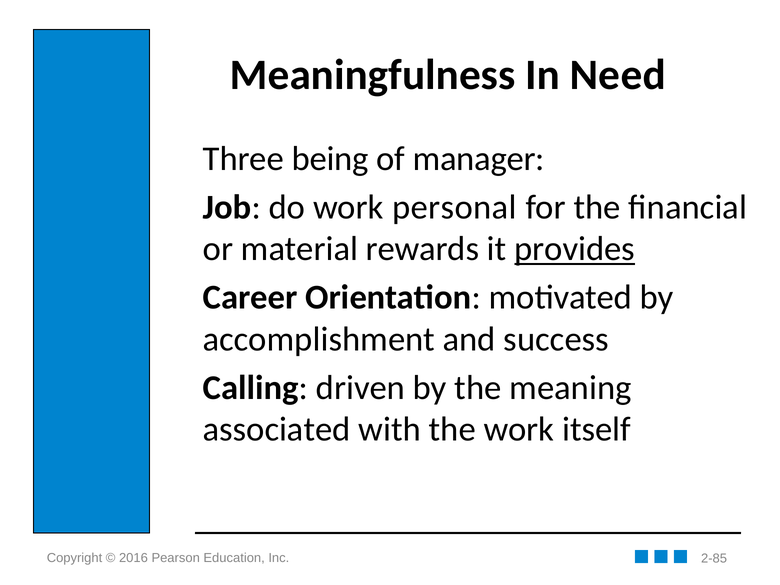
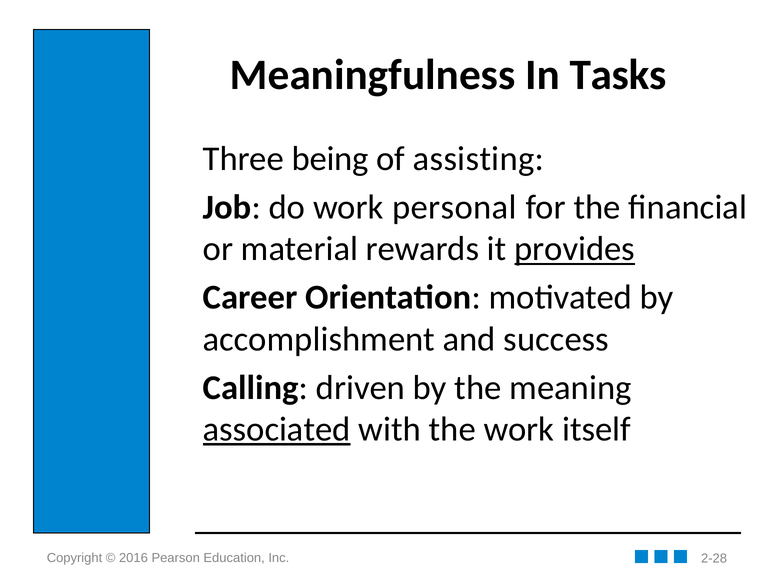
Need: Need -> Tasks (618, 75)
manager: manager -> assisting (478, 159)
associated underline: none -> present (277, 429)
2-85: 2-85 -> 2-28 (714, 559)
